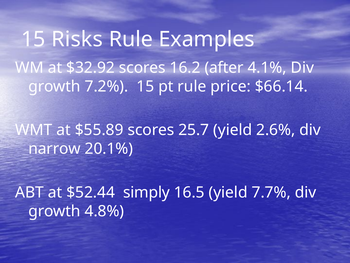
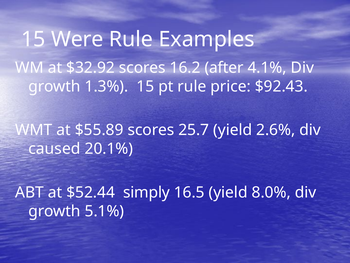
Risks: Risks -> Were (77, 39)
7.2%: 7.2% -> 1.3% (106, 86)
$66.14: $66.14 -> $92.43 (281, 86)
narrow: narrow -> caused (54, 149)
7.7%: 7.7% -> 8.0% (271, 192)
4.8%: 4.8% -> 5.1% (104, 211)
